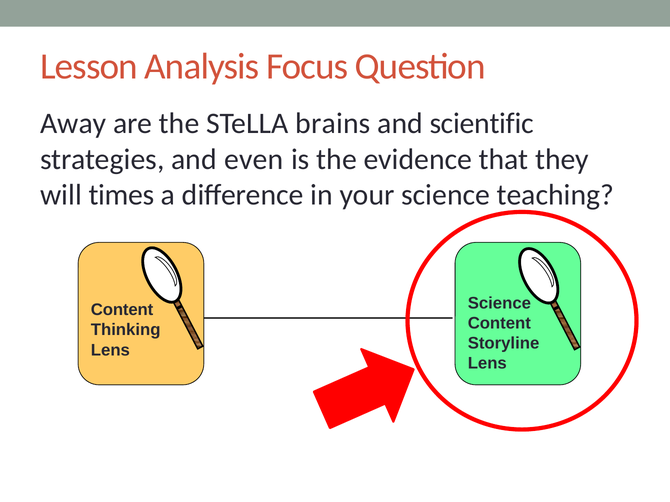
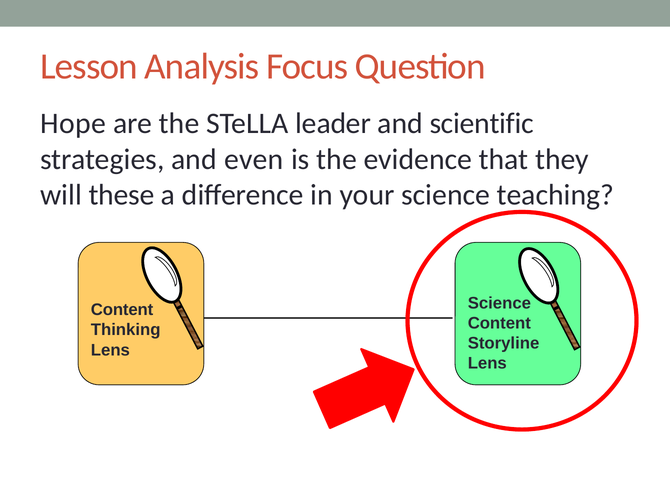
Away: Away -> Hope (73, 124)
brains: brains -> leader (333, 124)
times: times -> these (122, 195)
